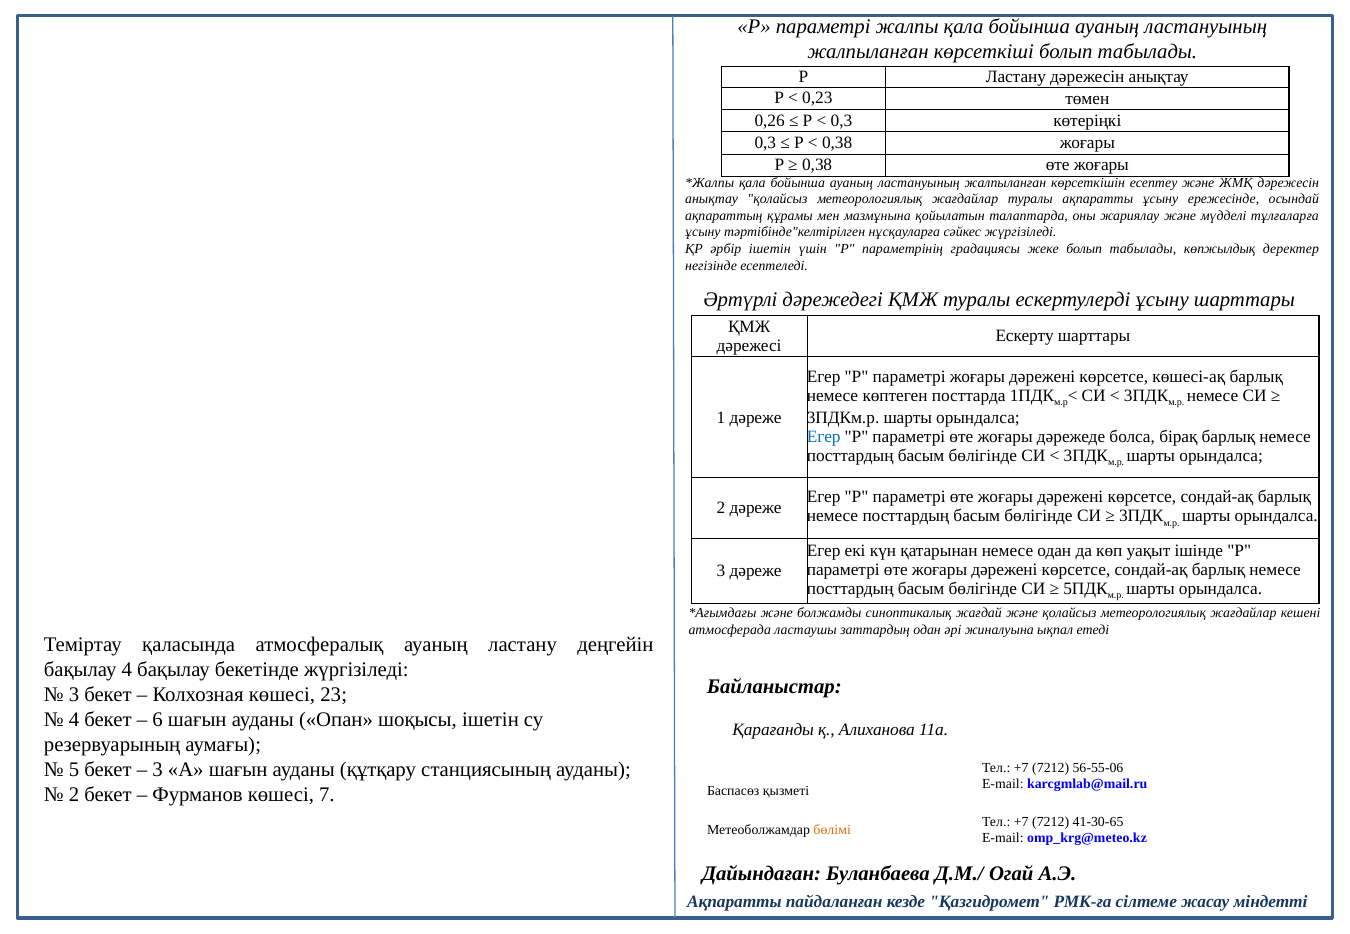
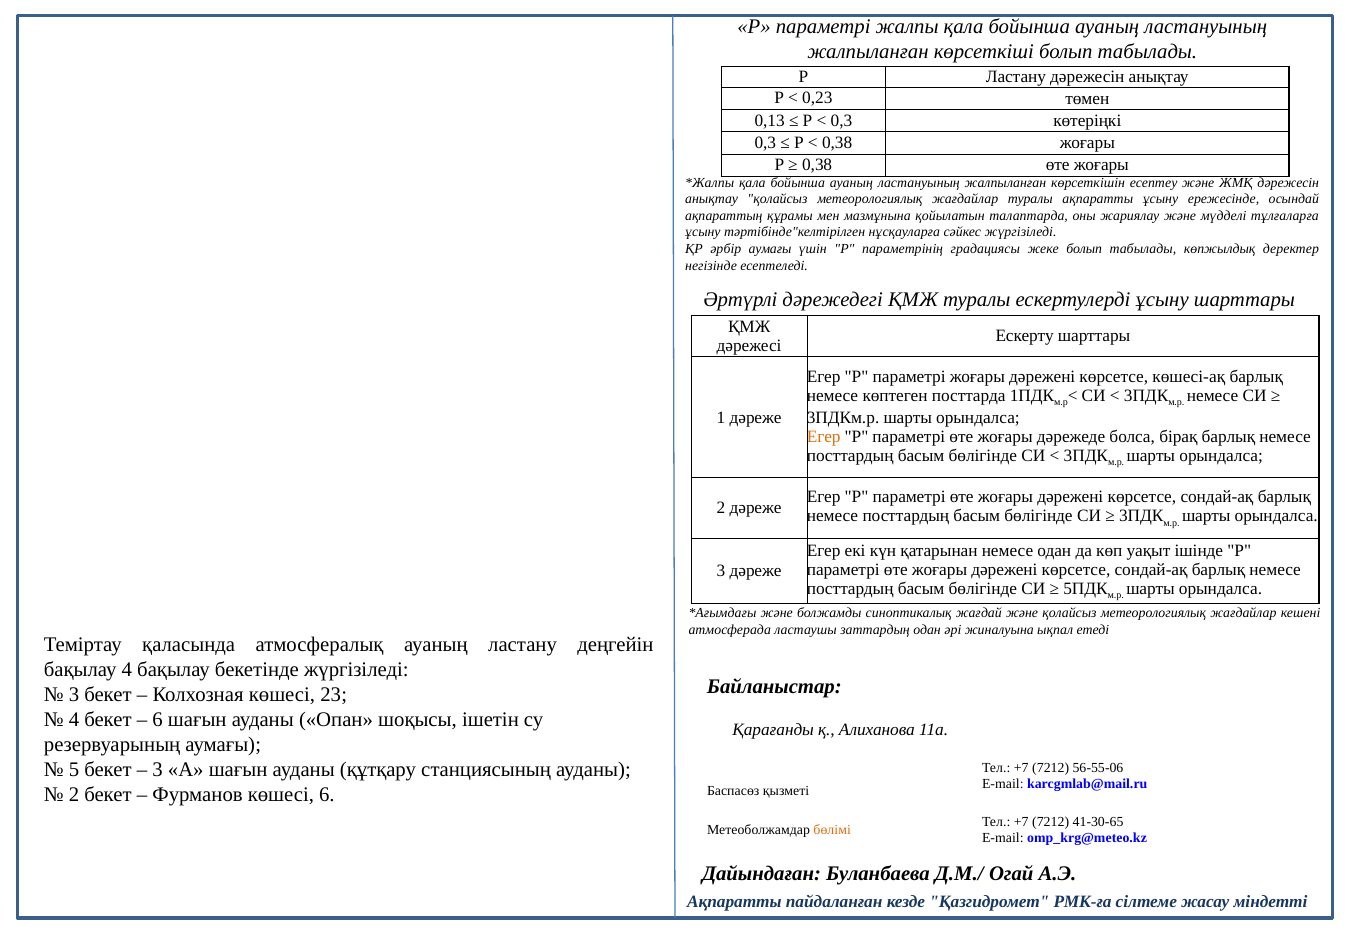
0,26: 0,26 -> 0,13 (770, 121)
әрбір ішетін: ішетін -> аумағы (770, 249)
Егер colour: blue -> orange (824, 437)
көшесі 7: 7 -> 6 (327, 795)
